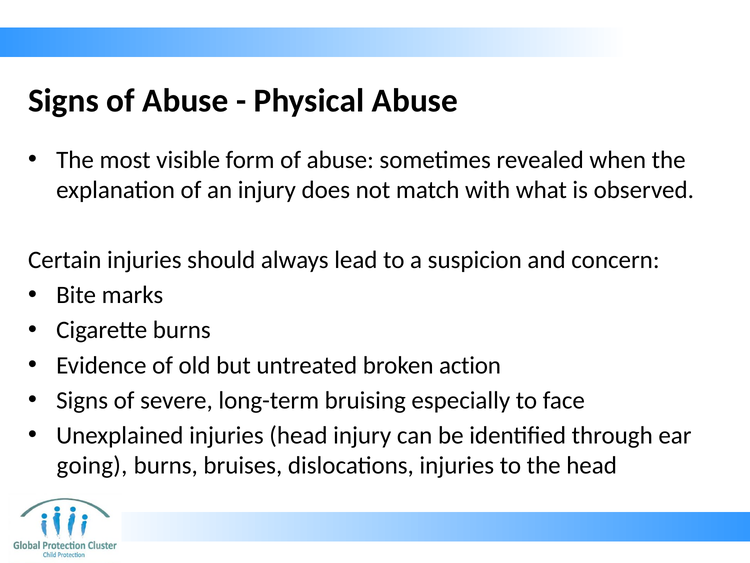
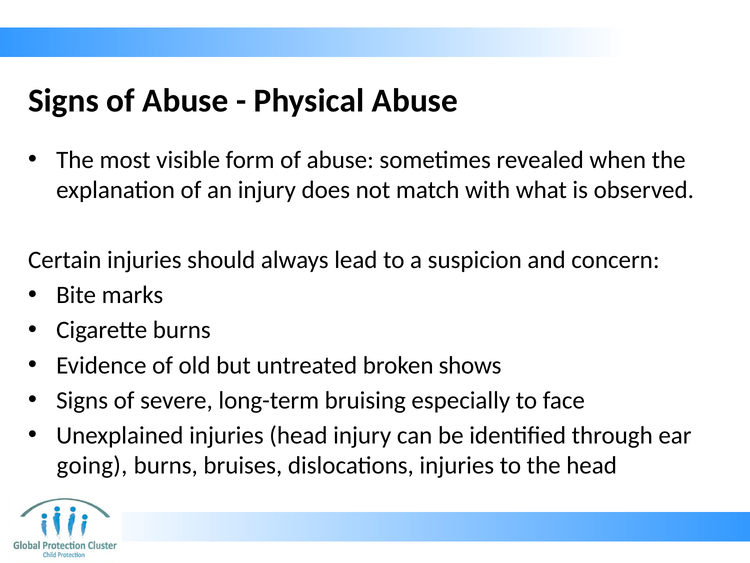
action: action -> shows (470, 365)
